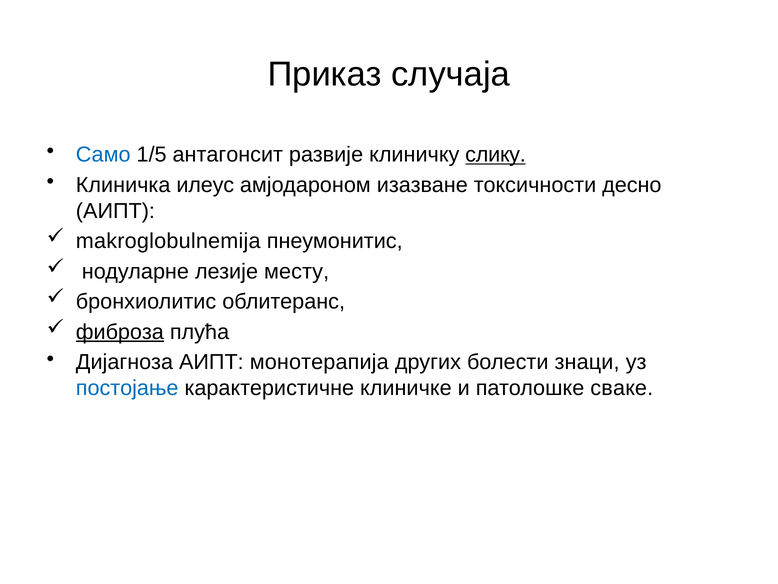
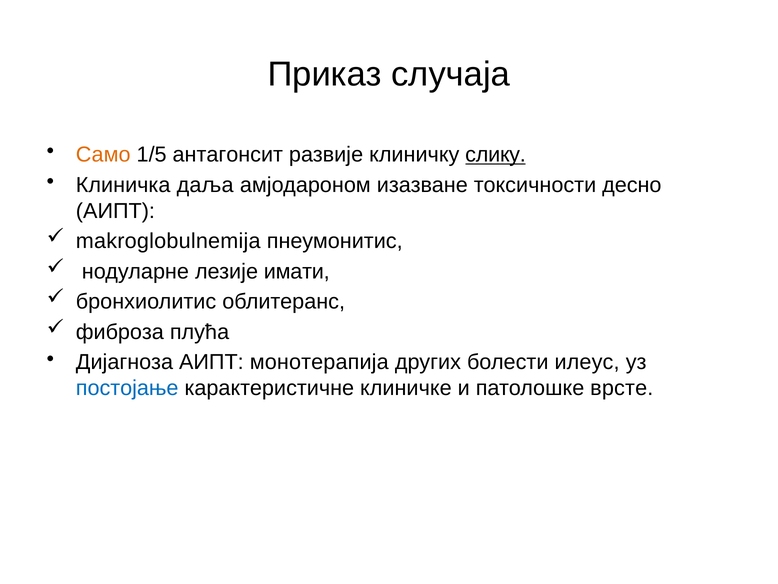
Само colour: blue -> orange (103, 155)
илеус: илеус -> даља (205, 185)
месту: месту -> имати (297, 271)
фиброза underline: present -> none (120, 332)
знаци: знаци -> илеус (587, 362)
сваке: сваке -> врсте (622, 388)
